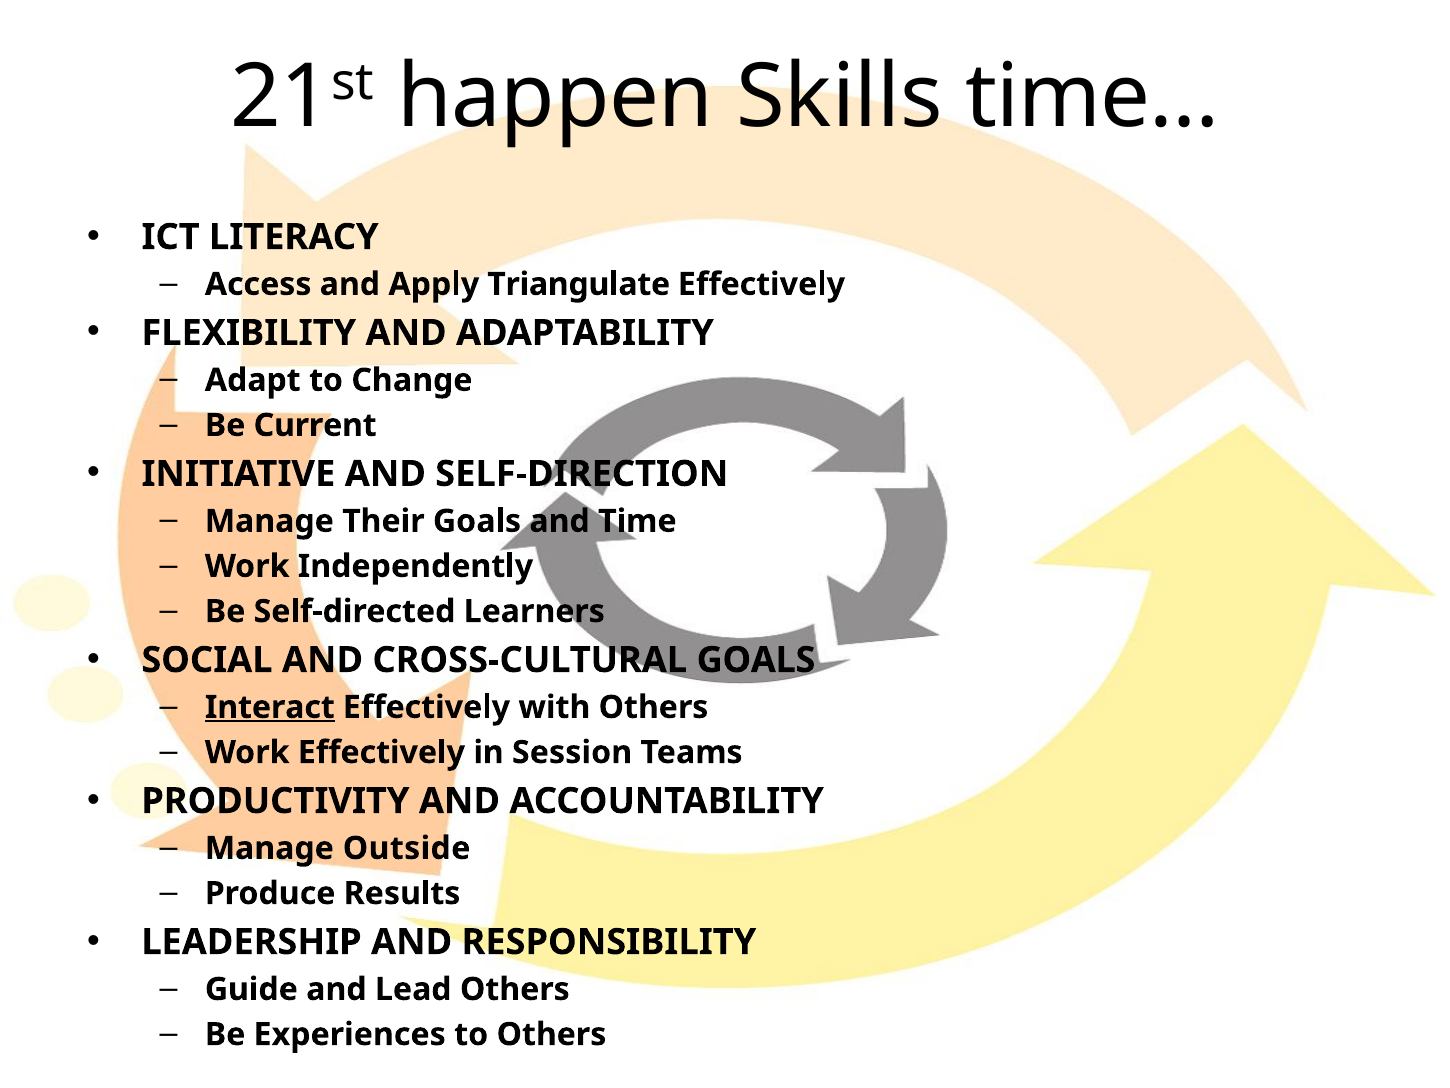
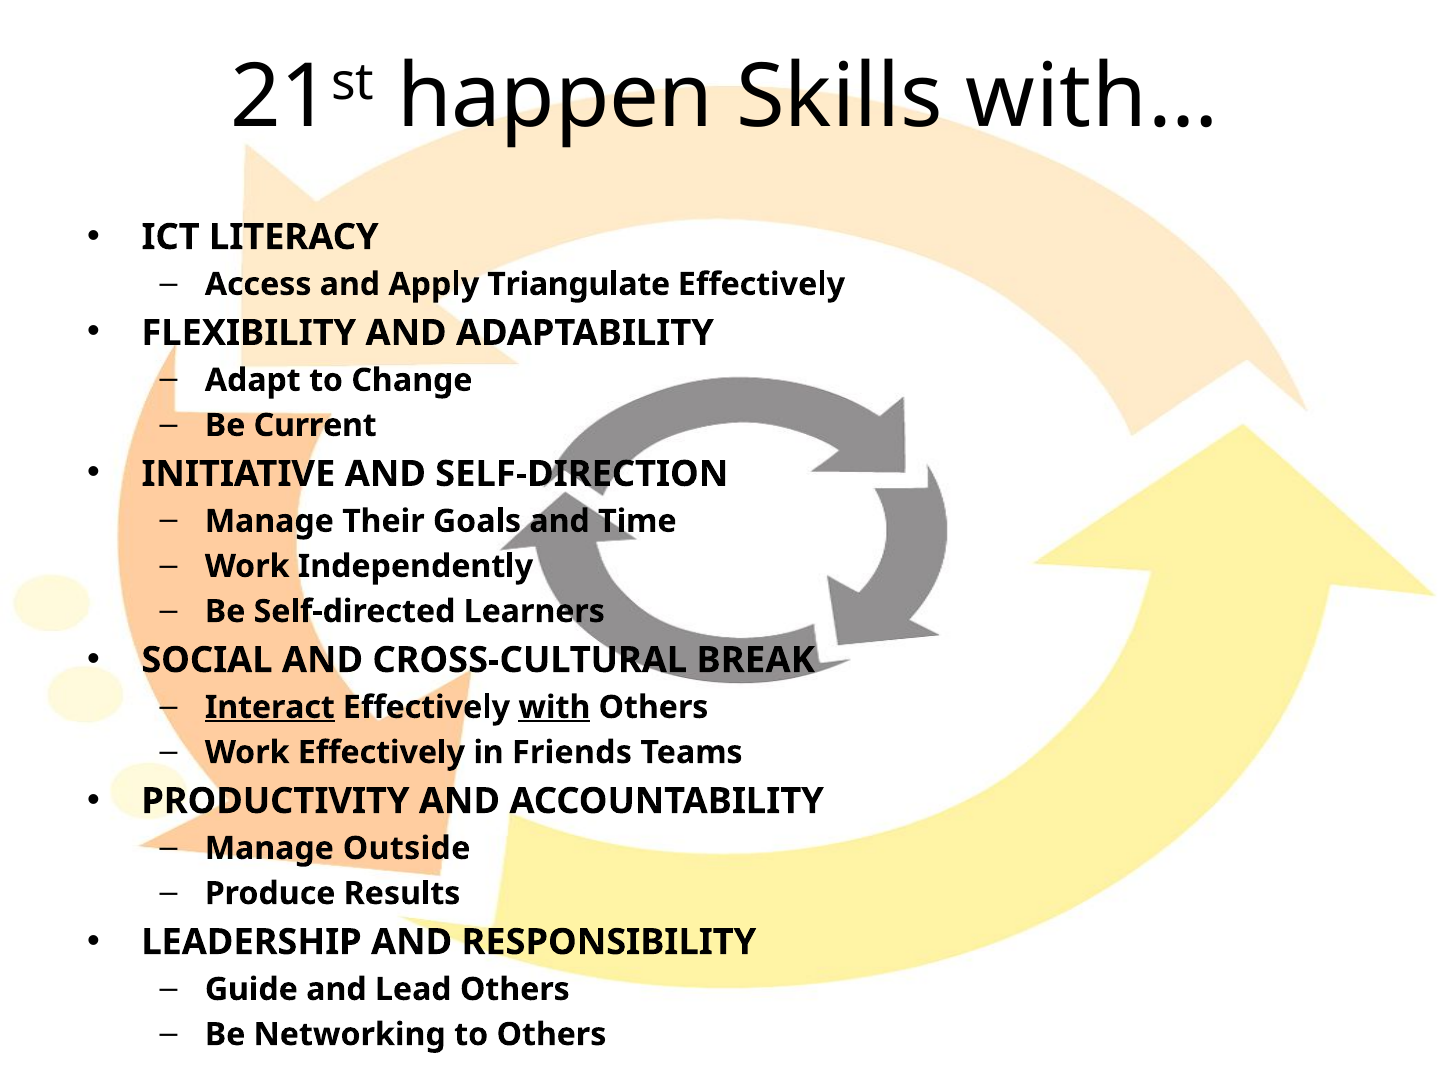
time…: time… -> with… (1092, 97)
CROSS-CULTURAL GOALS: GOALS -> BREAK (756, 660)
with underline: none -> present (554, 707)
Session: Session -> Friends (572, 752)
Experiences: Experiences -> Networking (350, 1034)
